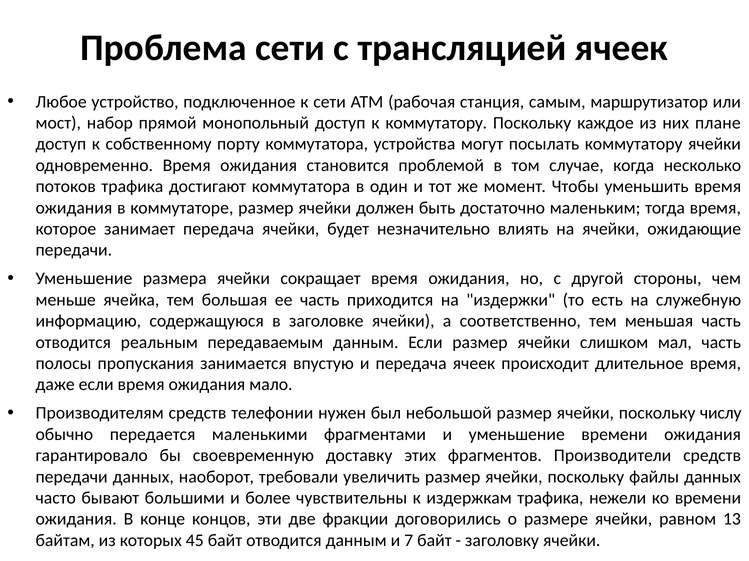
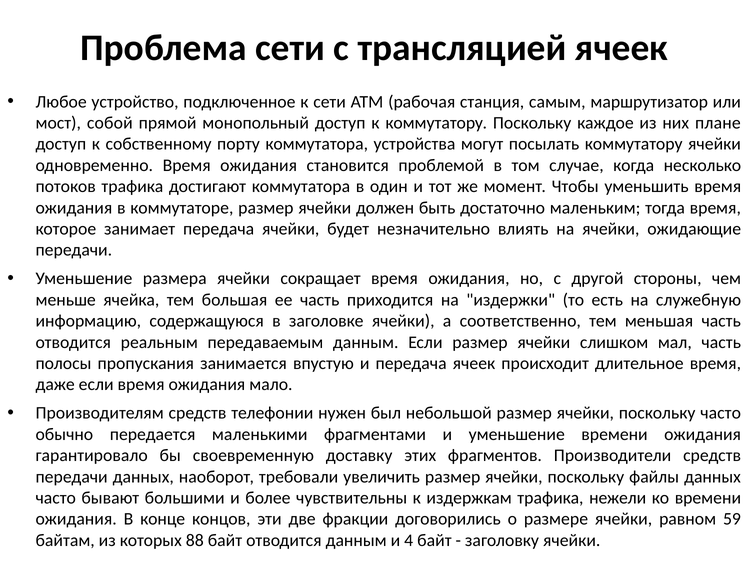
набор: набор -> собой (110, 123)
поскольку числу: числу -> часто (721, 414)
13: 13 -> 59 (732, 520)
45: 45 -> 88 (195, 541)
7: 7 -> 4 (409, 541)
